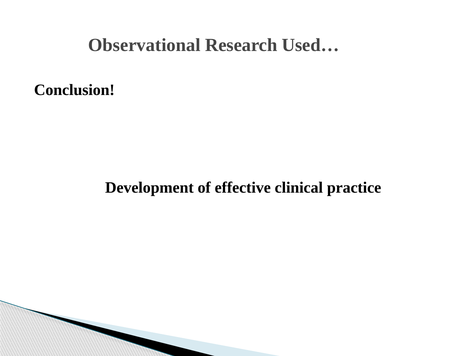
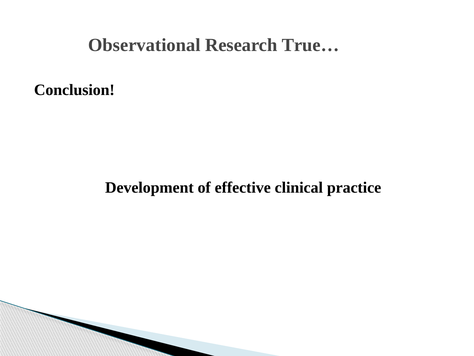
Used…: Used… -> True… (311, 45)
